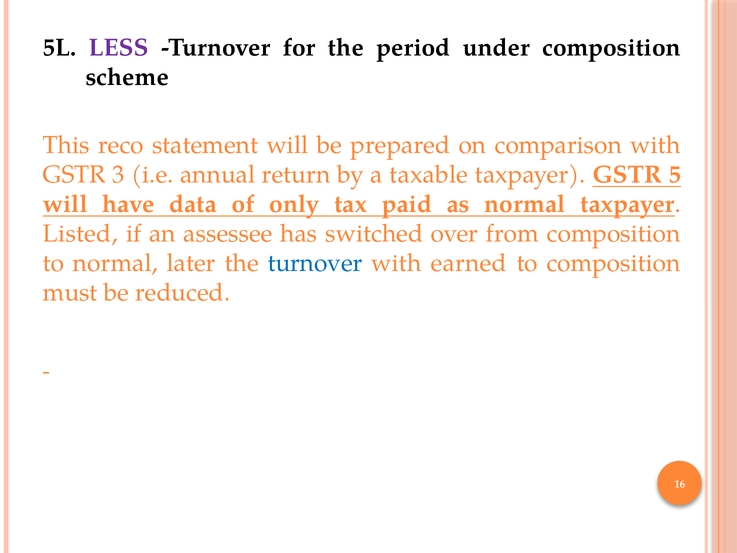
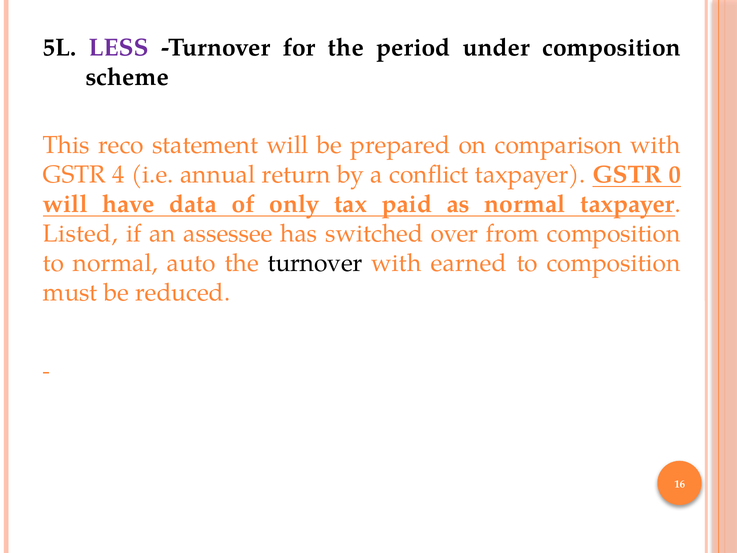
3: 3 -> 4 (118, 175)
taxable: taxable -> conflict (429, 175)
5: 5 -> 0 (675, 175)
later: later -> auto (191, 263)
turnover colour: blue -> black (315, 263)
